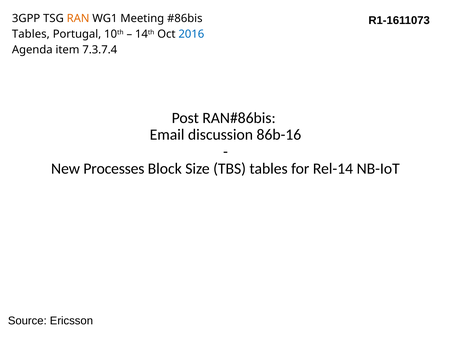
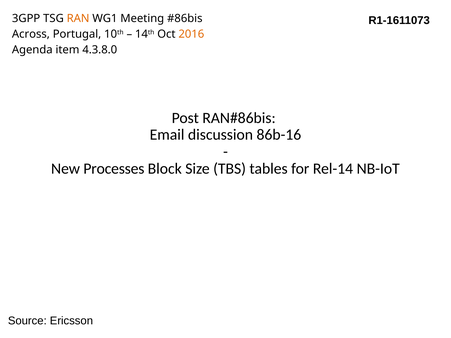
Tables: Tables -> Across (31, 34)
2016 colour: blue -> orange (191, 34)
7.3.7.4: 7.3.7.4 -> 4.3.8.0 (100, 50)
